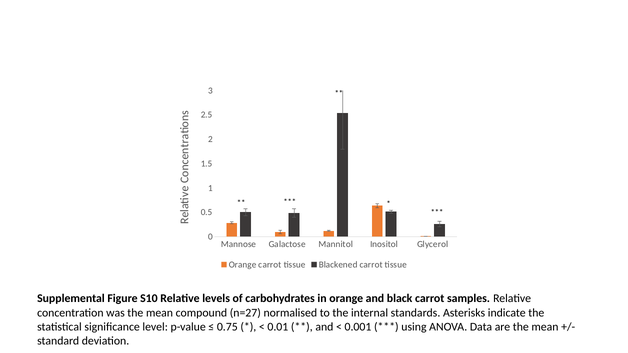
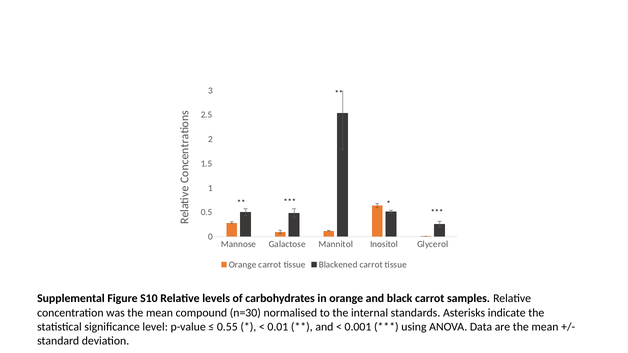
n=27: n=27 -> n=30 (245, 313)
0.75: 0.75 -> 0.55 (227, 327)
